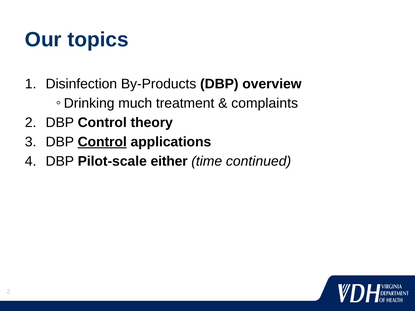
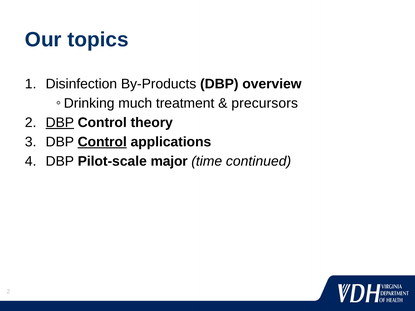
complaints: complaints -> precursors (265, 103)
DBP underline: none -> present (60, 123)
either: either -> major (169, 161)
